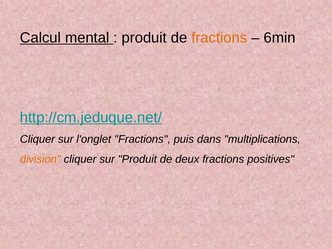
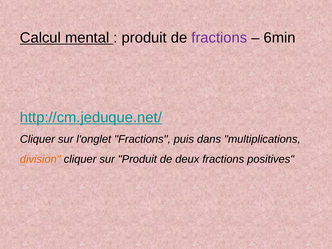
fractions colour: orange -> purple (219, 38)
